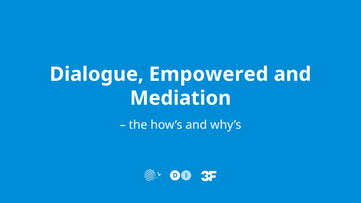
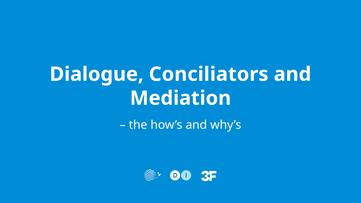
Empowered: Empowered -> Conciliators (209, 74)
